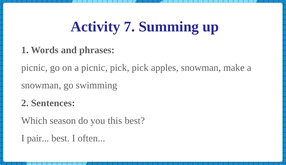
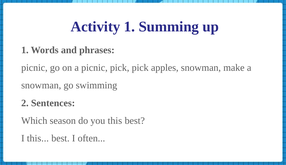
Activity 7: 7 -> 1 (129, 27)
I pair: pair -> this (38, 138)
